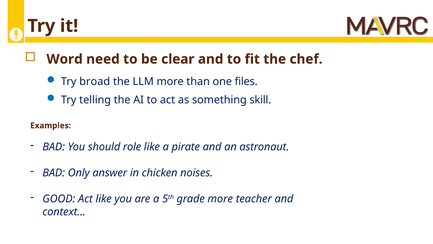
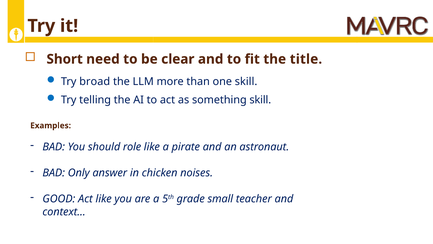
Word: Word -> Short (65, 59)
chef: chef -> title (306, 59)
one files: files -> skill (246, 81)
grade more: more -> small (220, 199)
